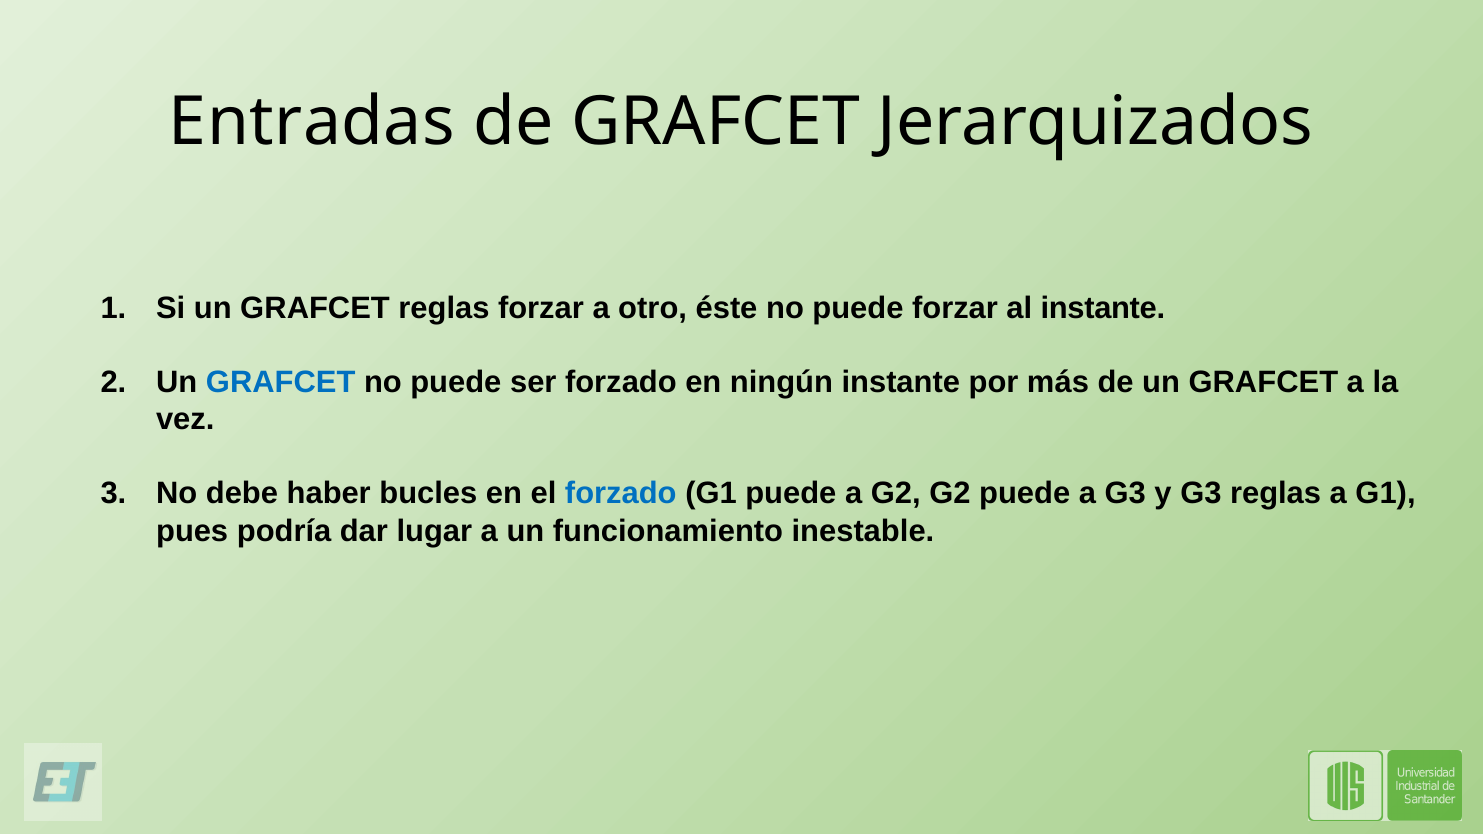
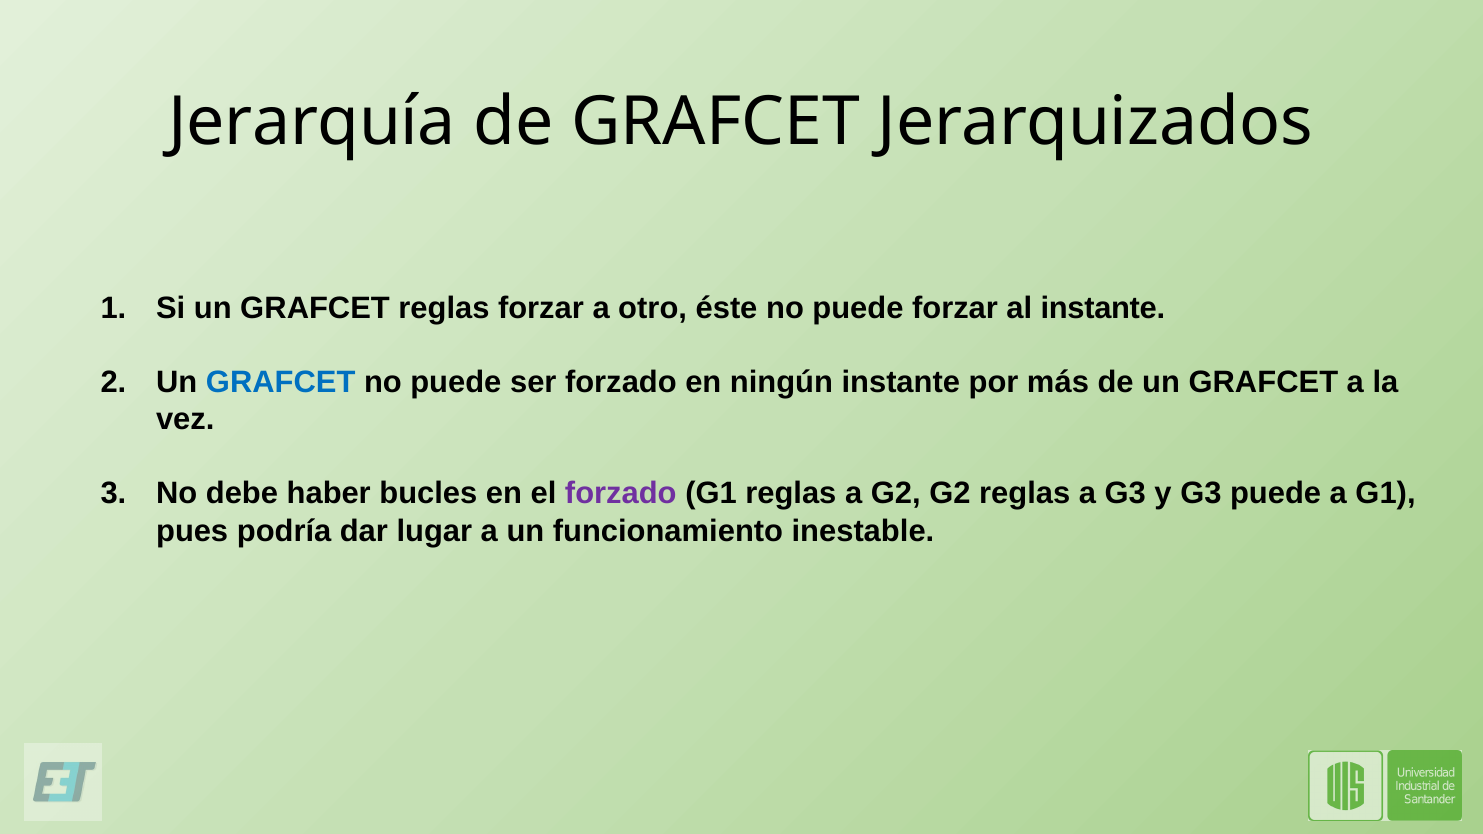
Entradas: Entradas -> Jerarquía (312, 122)
forzado colour: blue -> purple (621, 494)
G1 puede: puede -> reglas (791, 494)
G2 puede: puede -> reglas (1025, 494)
G3 reglas: reglas -> puede (1276, 494)
